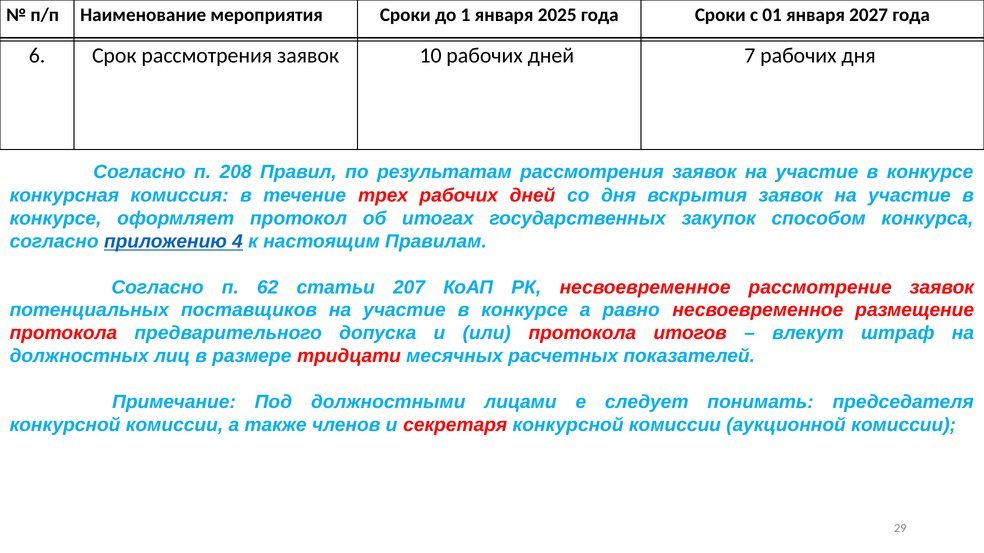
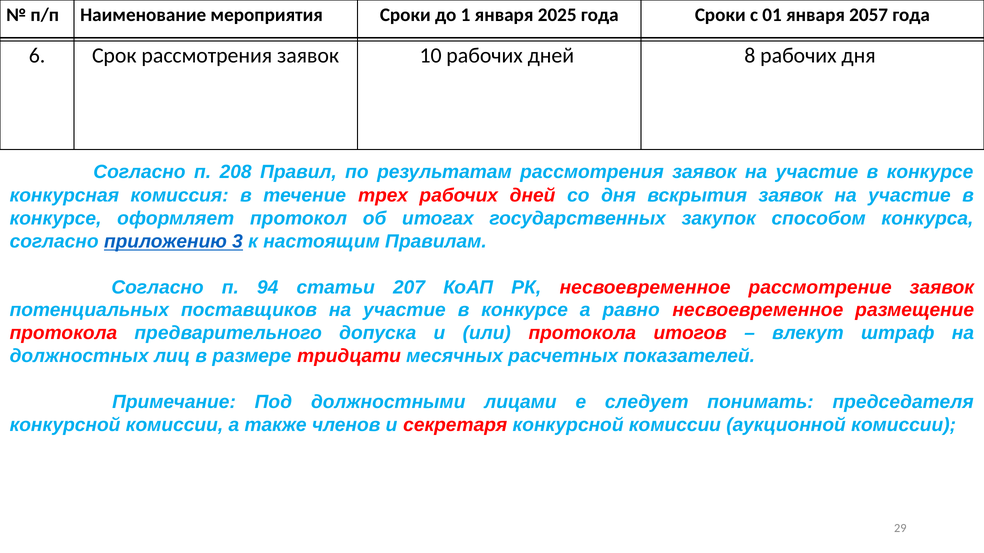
2027: 2027 -> 2057 (869, 15)
7: 7 -> 8 (750, 55)
4: 4 -> 3 (238, 242)
62: 62 -> 94 (268, 287)
